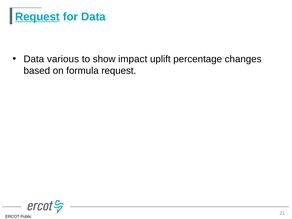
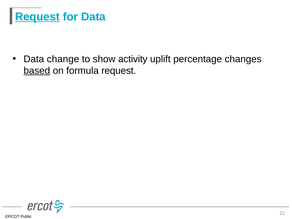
various: various -> change (63, 59)
impact: impact -> activity (133, 59)
based underline: none -> present (37, 71)
